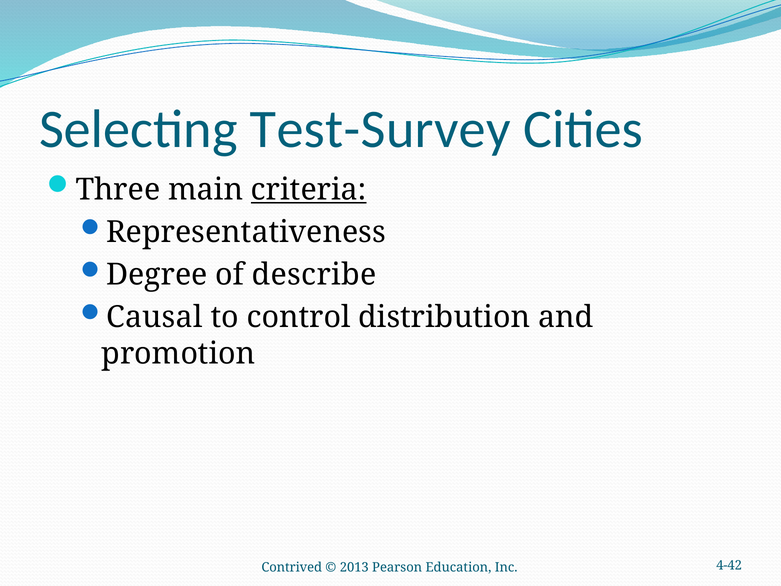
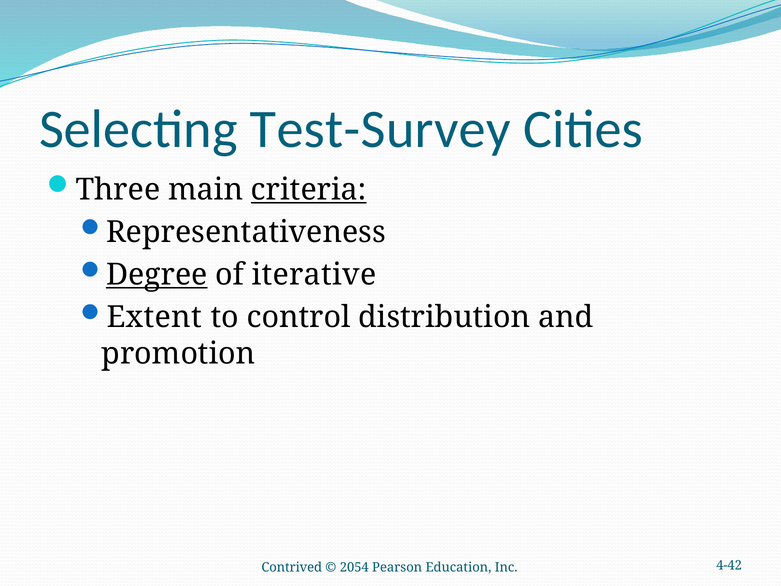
Degree underline: none -> present (157, 275)
describe: describe -> iterative (314, 275)
Causal: Causal -> Extent (154, 317)
2013: 2013 -> 2054 (354, 567)
